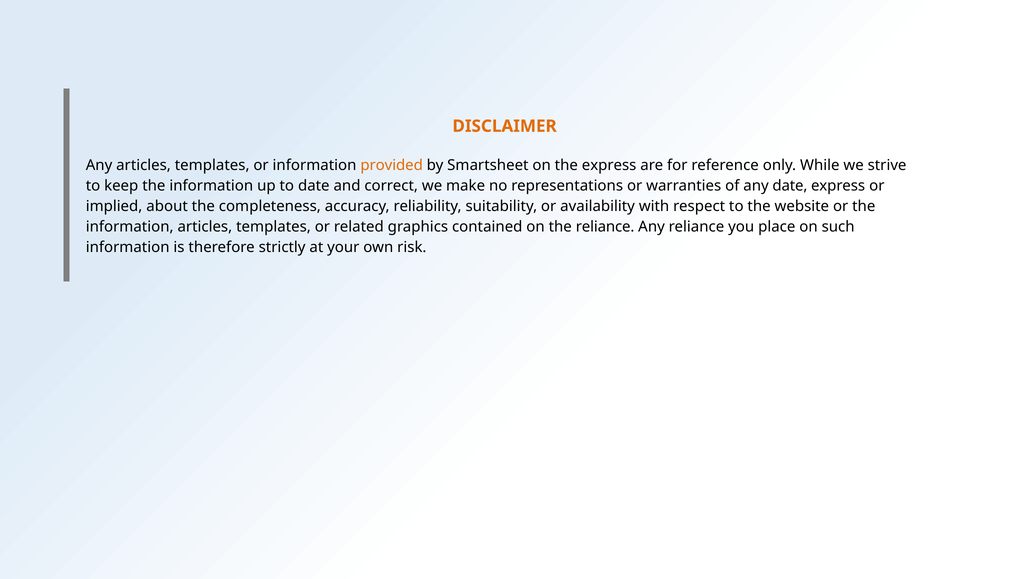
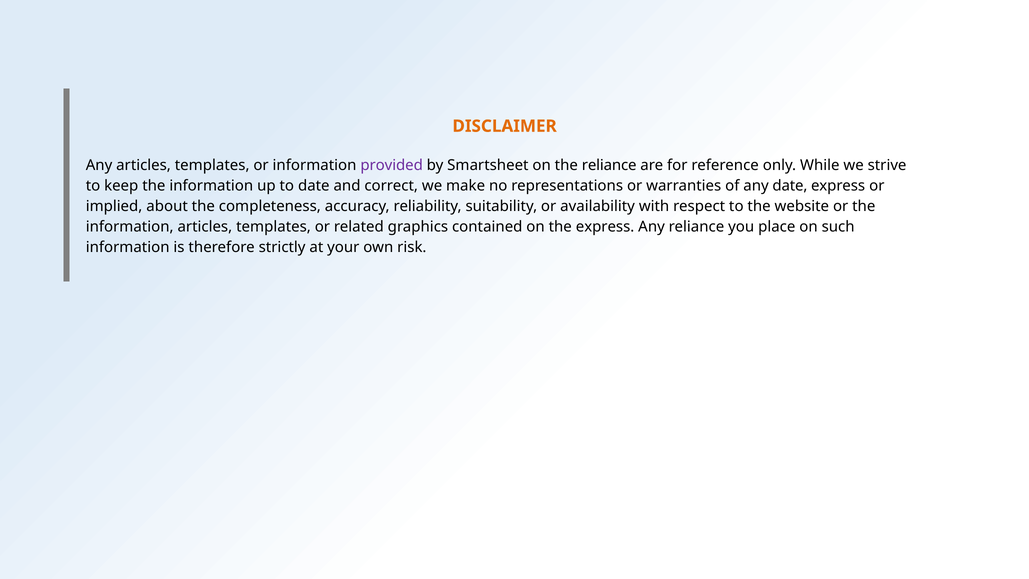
provided colour: orange -> purple (392, 165)
the express: express -> reliance (609, 165)
the reliance: reliance -> express (605, 227)
